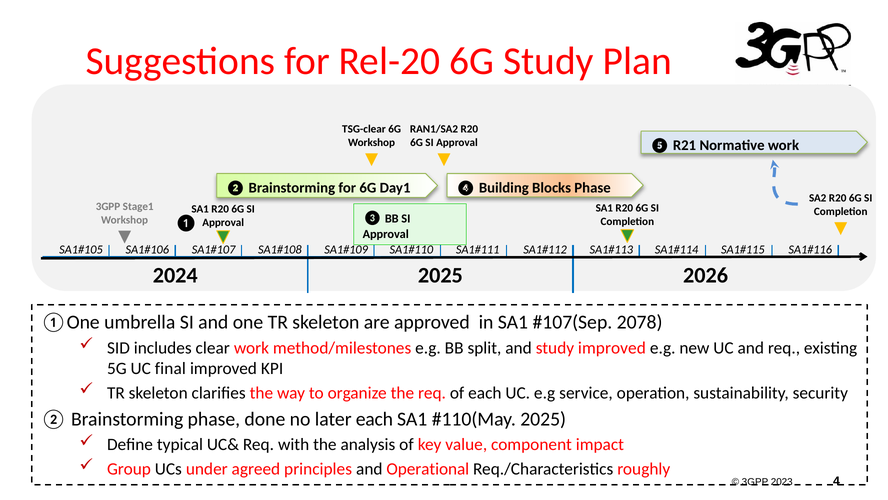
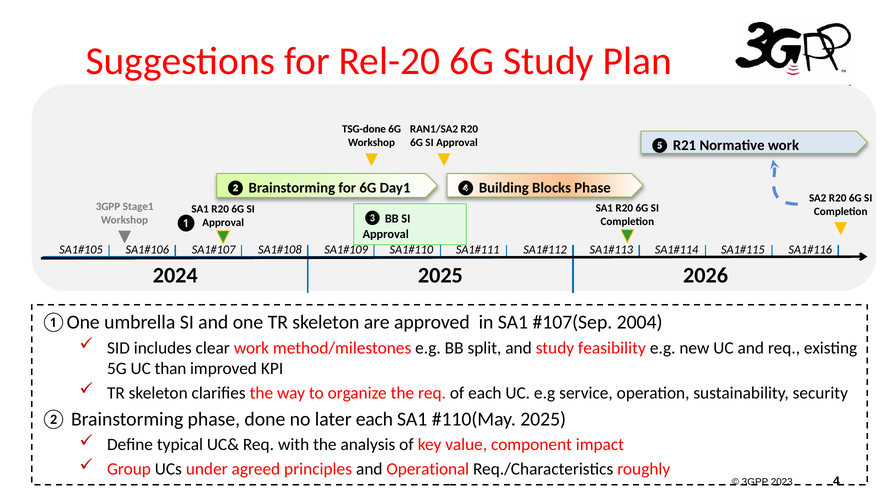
TSG-clear: TSG-clear -> TSG-done (364, 129)
2078: 2078 -> 2004 (640, 322)
study improved: improved -> feasibility (612, 348)
final: final -> than (171, 368)
